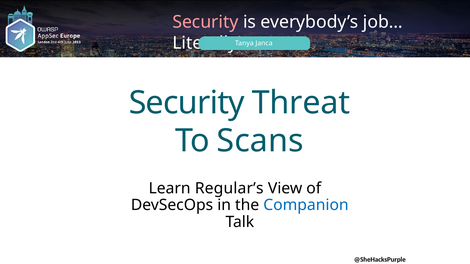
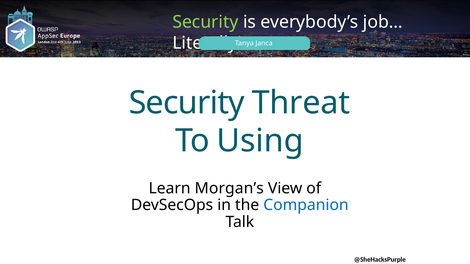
Security colour: pink -> light green (205, 22)
Scans: Scans -> Using (260, 141)
Regular’s: Regular’s -> Morgan’s (229, 188)
